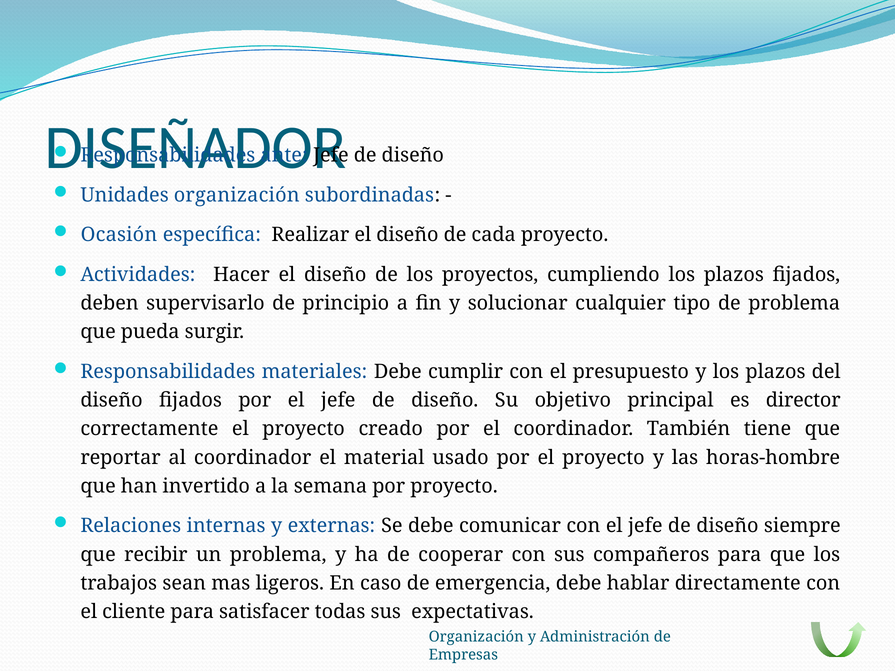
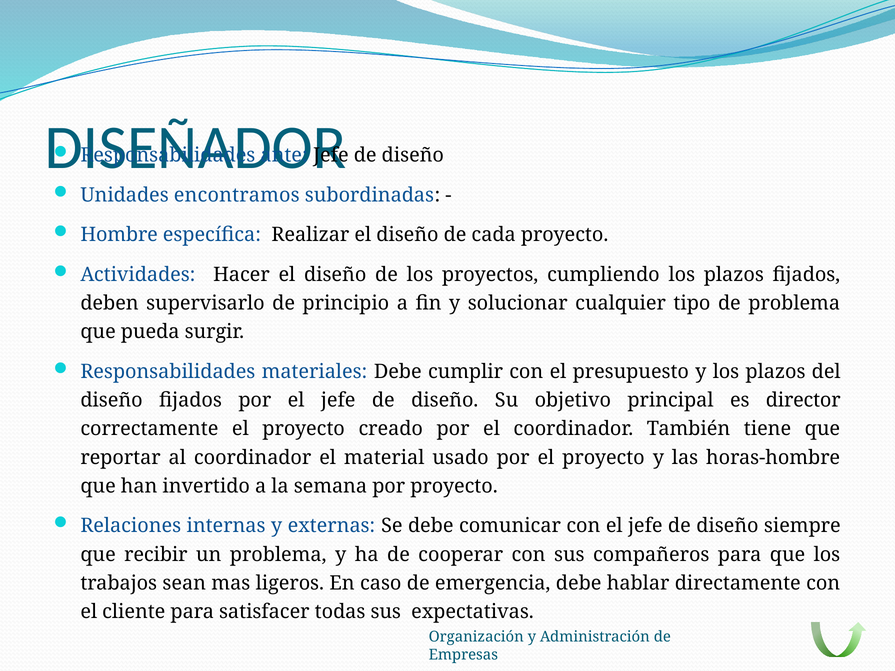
Unidades organización: organización -> encontramos (237, 195)
Ocasión: Ocasión -> Hombre (119, 235)
